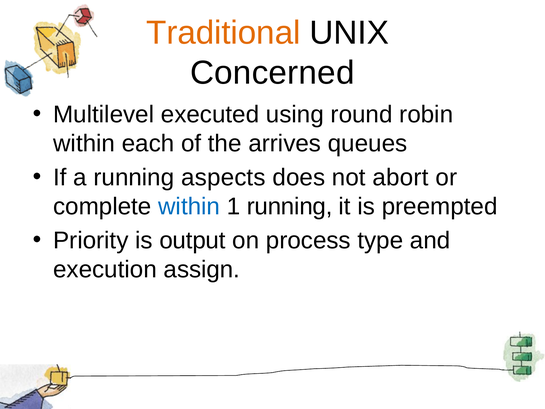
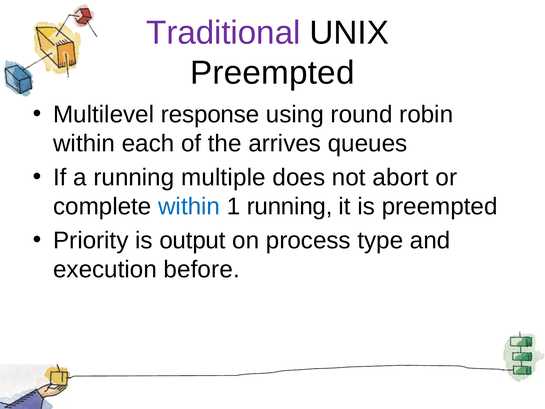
Traditional colour: orange -> purple (223, 33)
Concerned: Concerned -> Preempted (272, 73)
executed: executed -> response (210, 114)
aspects: aspects -> multiple (223, 177)
assign: assign -> before (202, 269)
